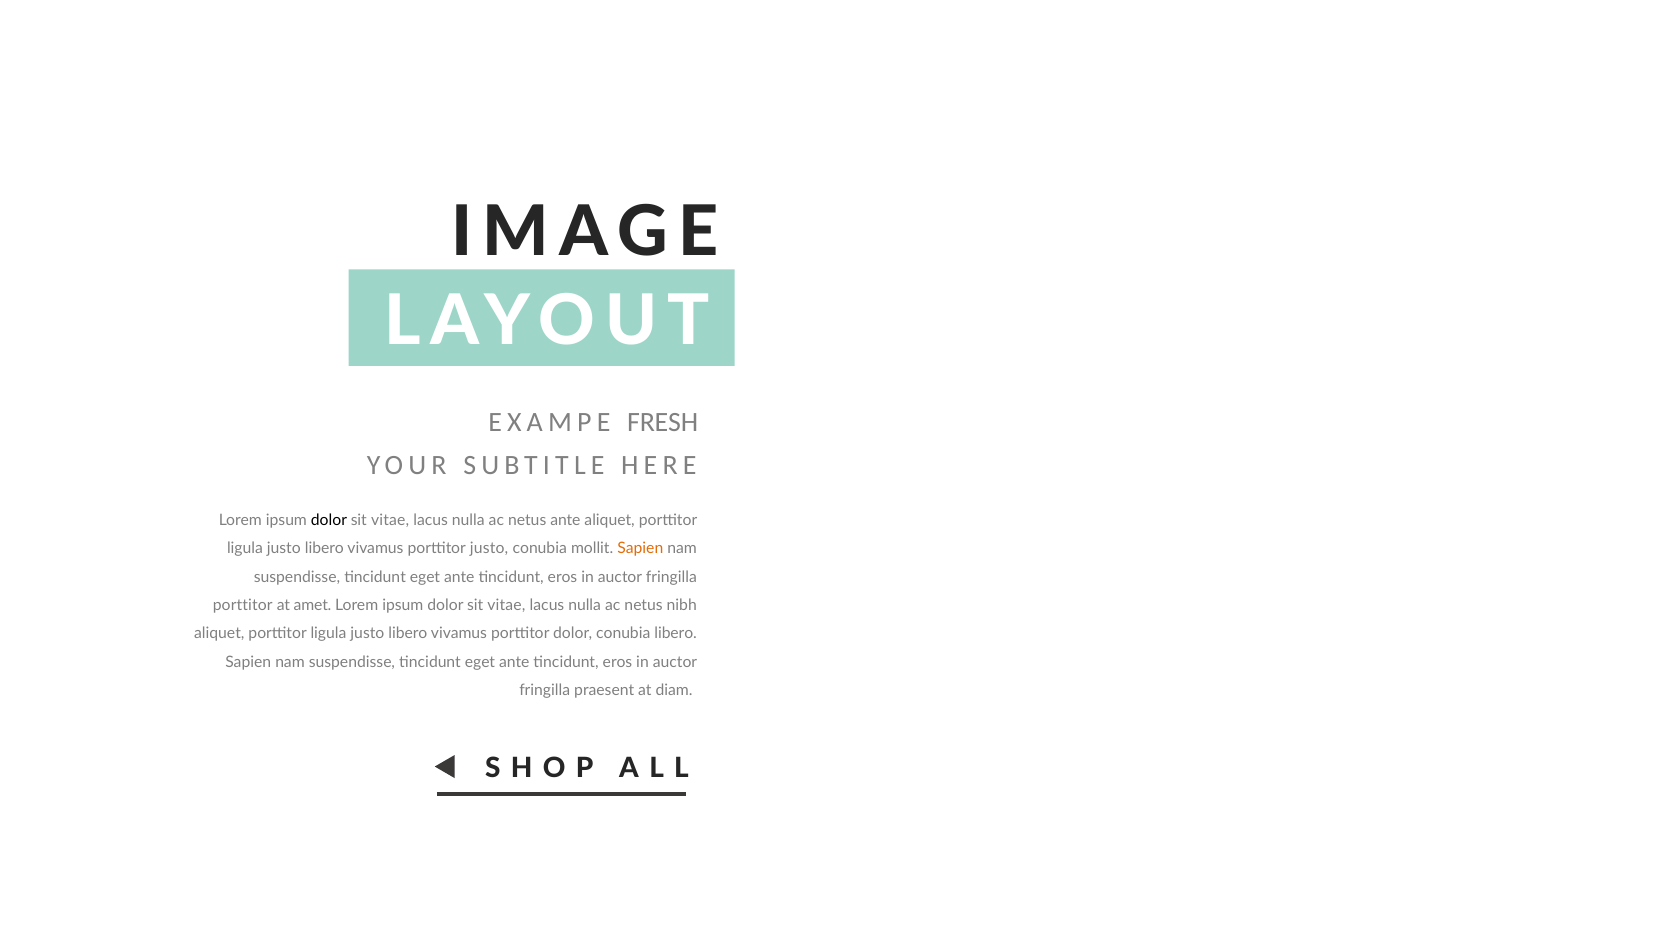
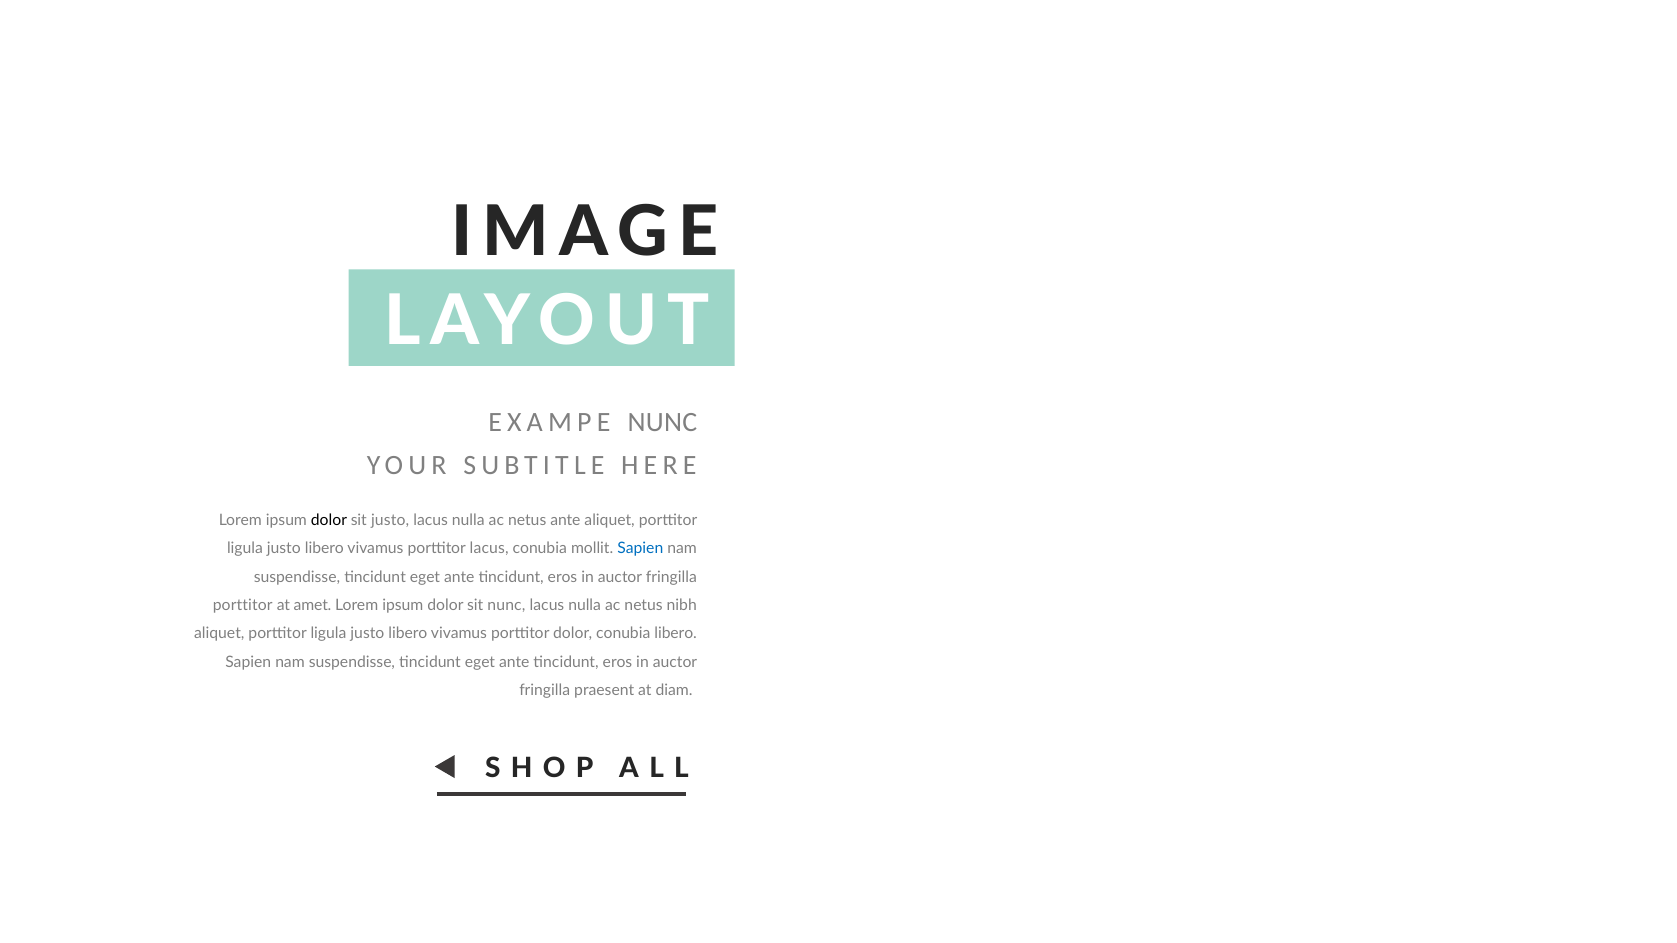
EXAMPE FRESH: FRESH -> NUNC (662, 422)
vitae: vitae -> justo (390, 520)
porttitor justo: justo -> lacus (489, 549)
Sapien colour: orange -> blue (640, 549)
vitae: vitae -> nunc (506, 606)
